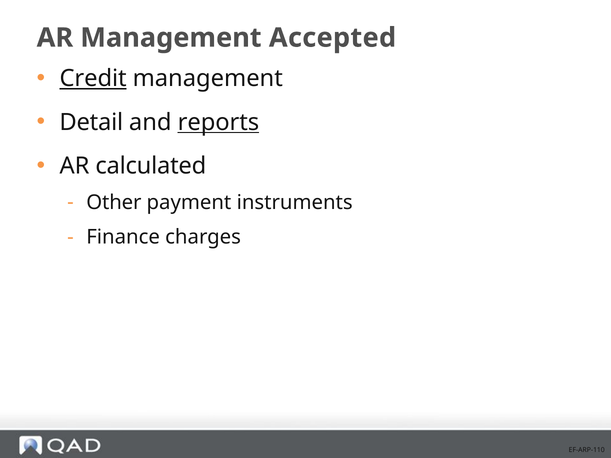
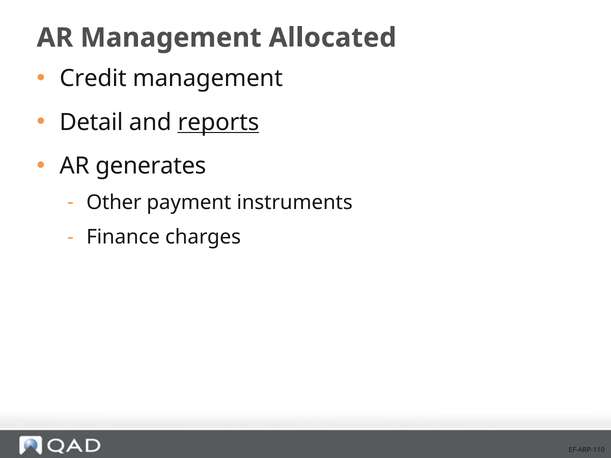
Accepted: Accepted -> Allocated (333, 38)
Credit underline: present -> none (93, 79)
calculated: calculated -> generates (151, 166)
